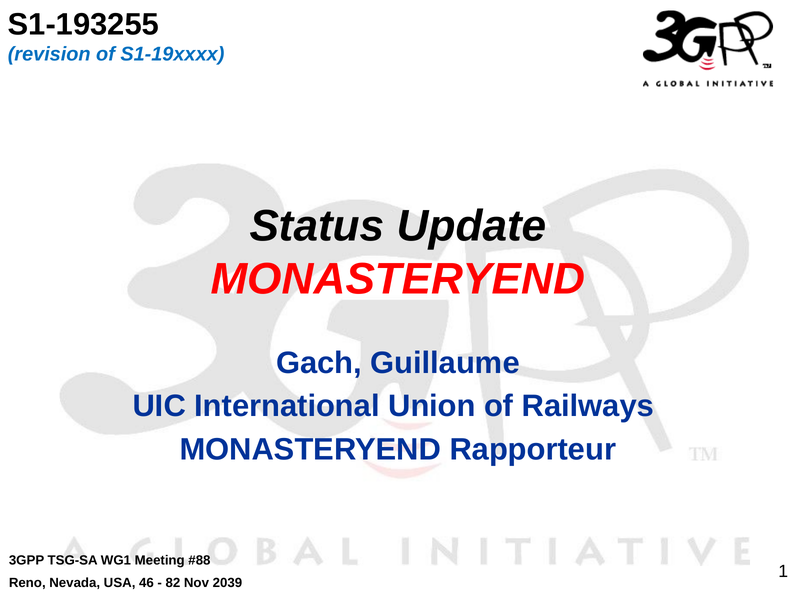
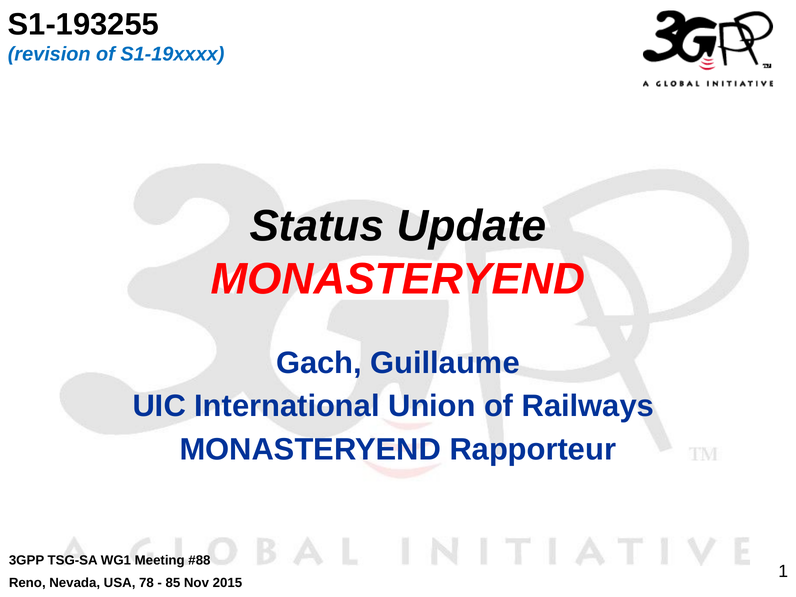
46: 46 -> 78 (146, 583)
82: 82 -> 85 (173, 583)
2039: 2039 -> 2015 (227, 583)
